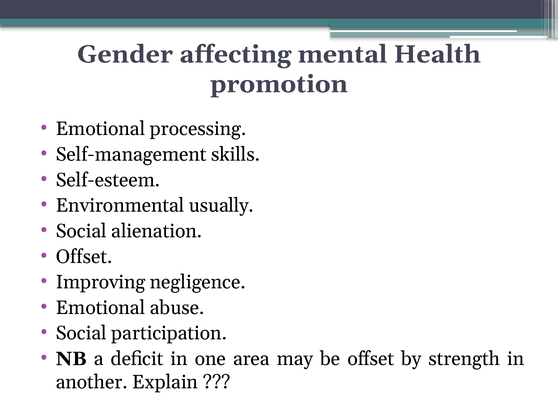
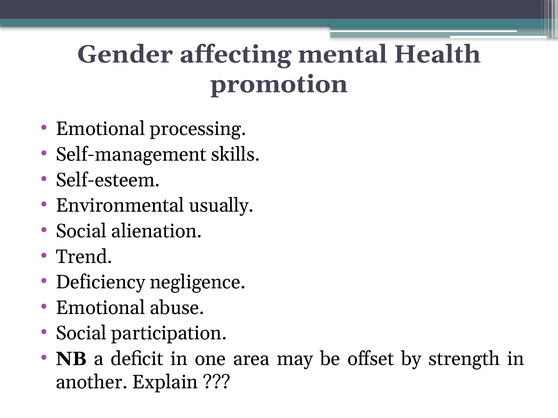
Offset: Offset -> Trend (84, 257)
Improving: Improving -> Deficiency (100, 282)
